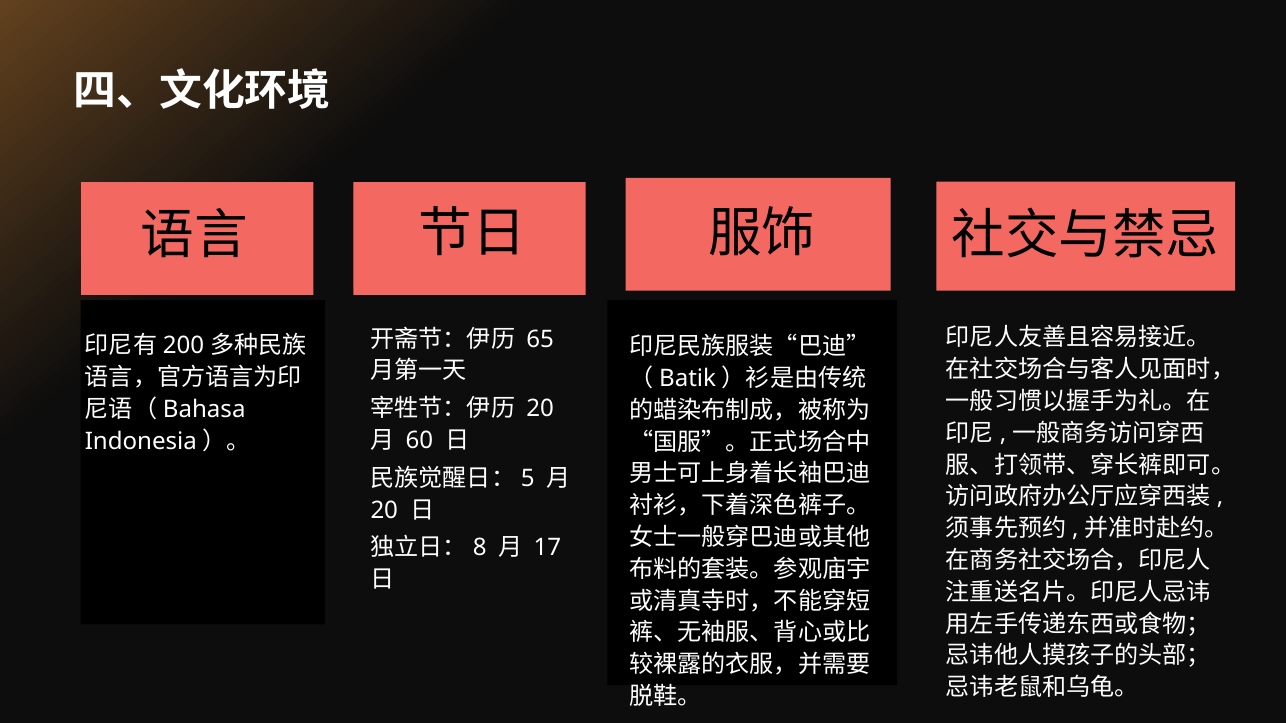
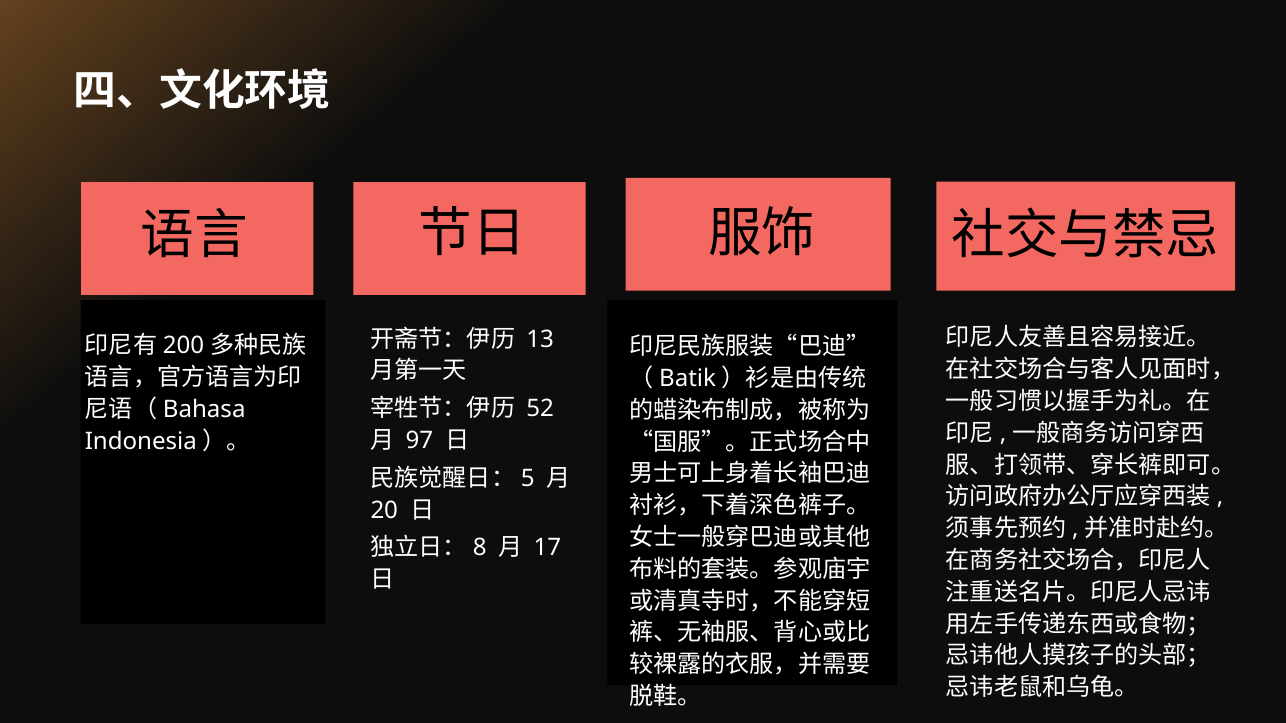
65: 65 -> 13 (540, 339)
20: 20 -> 52 (540, 409)
60: 60 -> 97 (419, 441)
